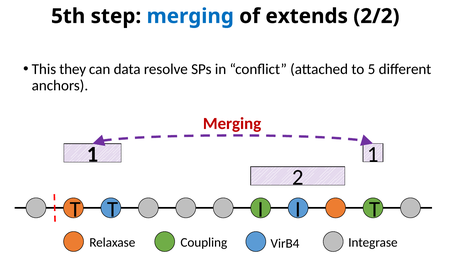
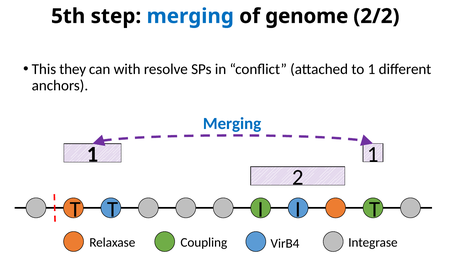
extends: extends -> genome (307, 16)
data: data -> with (127, 69)
to 5: 5 -> 1 (371, 69)
Merging colour: red -> blue (232, 124)
